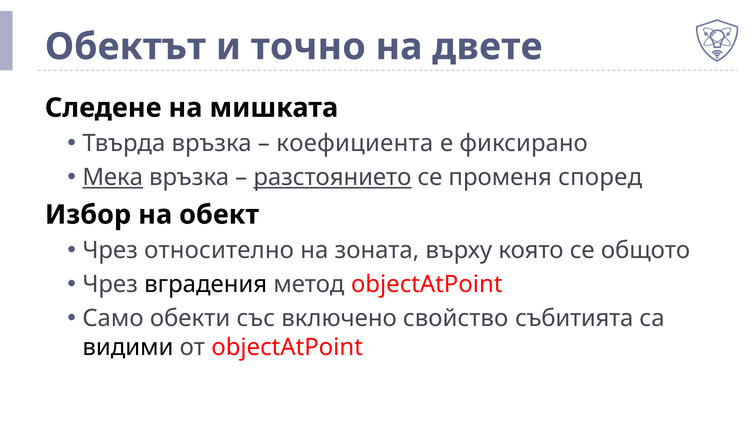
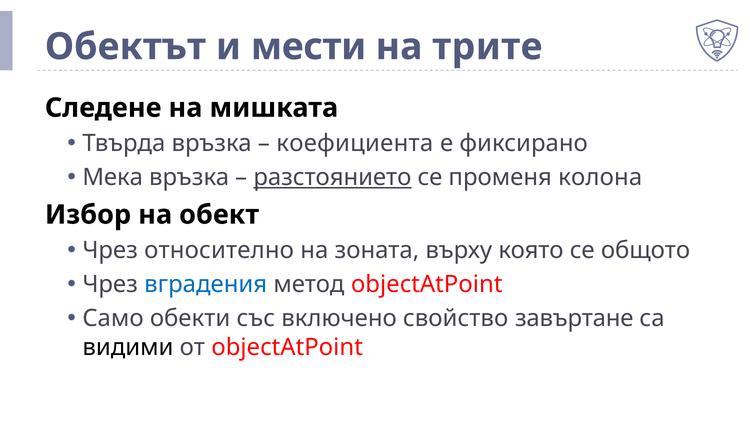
точно: точно -> мести (309, 47)
двете: двете -> трите (487, 47)
Мека underline: present -> none (113, 178)
според: според -> колона (600, 178)
вградения colour: black -> blue (206, 284)
събитията: събитията -> завъртане (574, 318)
